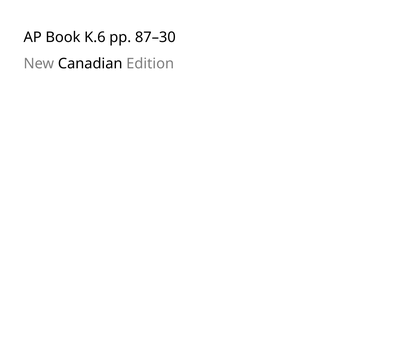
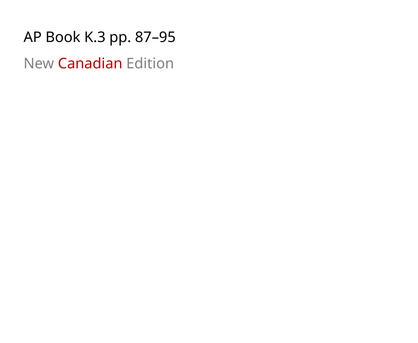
K.6: K.6 -> K.3 (95, 37)
87–30: 87–30 -> 87–95 (155, 37)
Canadian colour: black -> red (90, 63)
